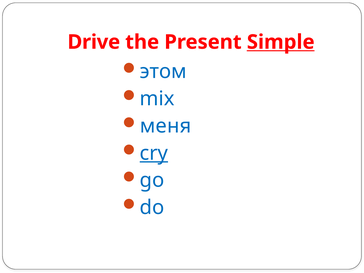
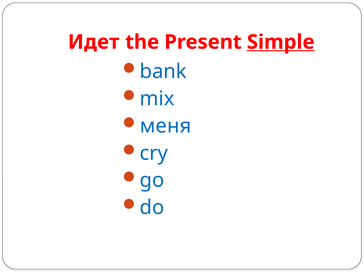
Drive: Drive -> Идет (94, 42)
этом: этом -> bank (163, 72)
cry underline: present -> none (154, 153)
